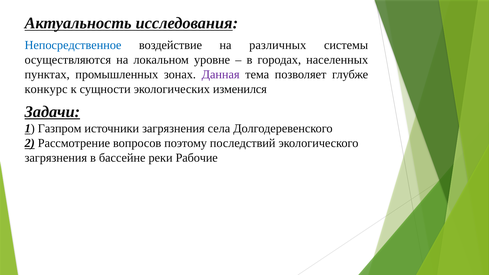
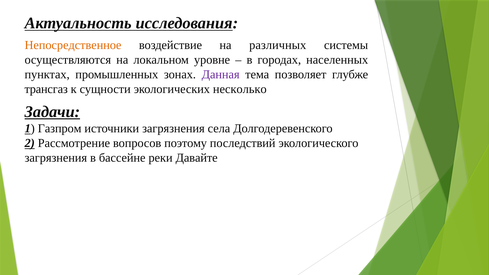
Непосредственное colour: blue -> orange (73, 45)
конкурс: конкурс -> трансгаз (46, 89)
изменился: изменился -> несколько (240, 89)
Рабочие: Рабочие -> Давайте (197, 158)
